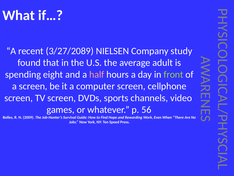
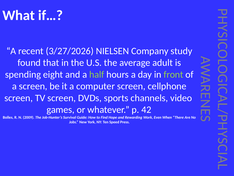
3/27/2089: 3/27/2089 -> 3/27/2026 (70, 51)
half colour: pink -> light green (97, 74)
56: 56 -> 42 (146, 109)
